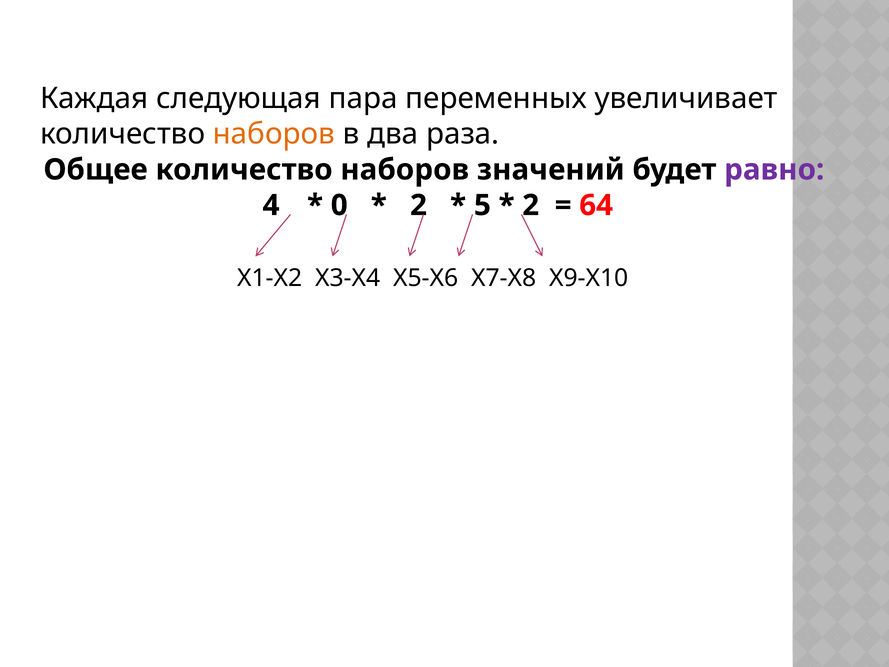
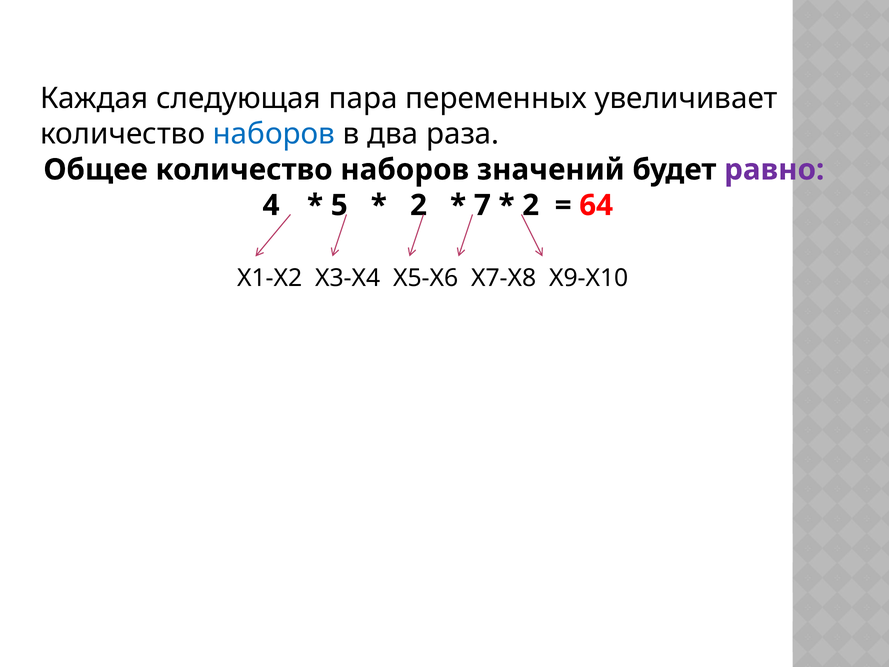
наборов colour: orange -> blue (274, 134)
0: 0 -> 5 (339, 205)
5: 5 -> 7 (482, 205)
